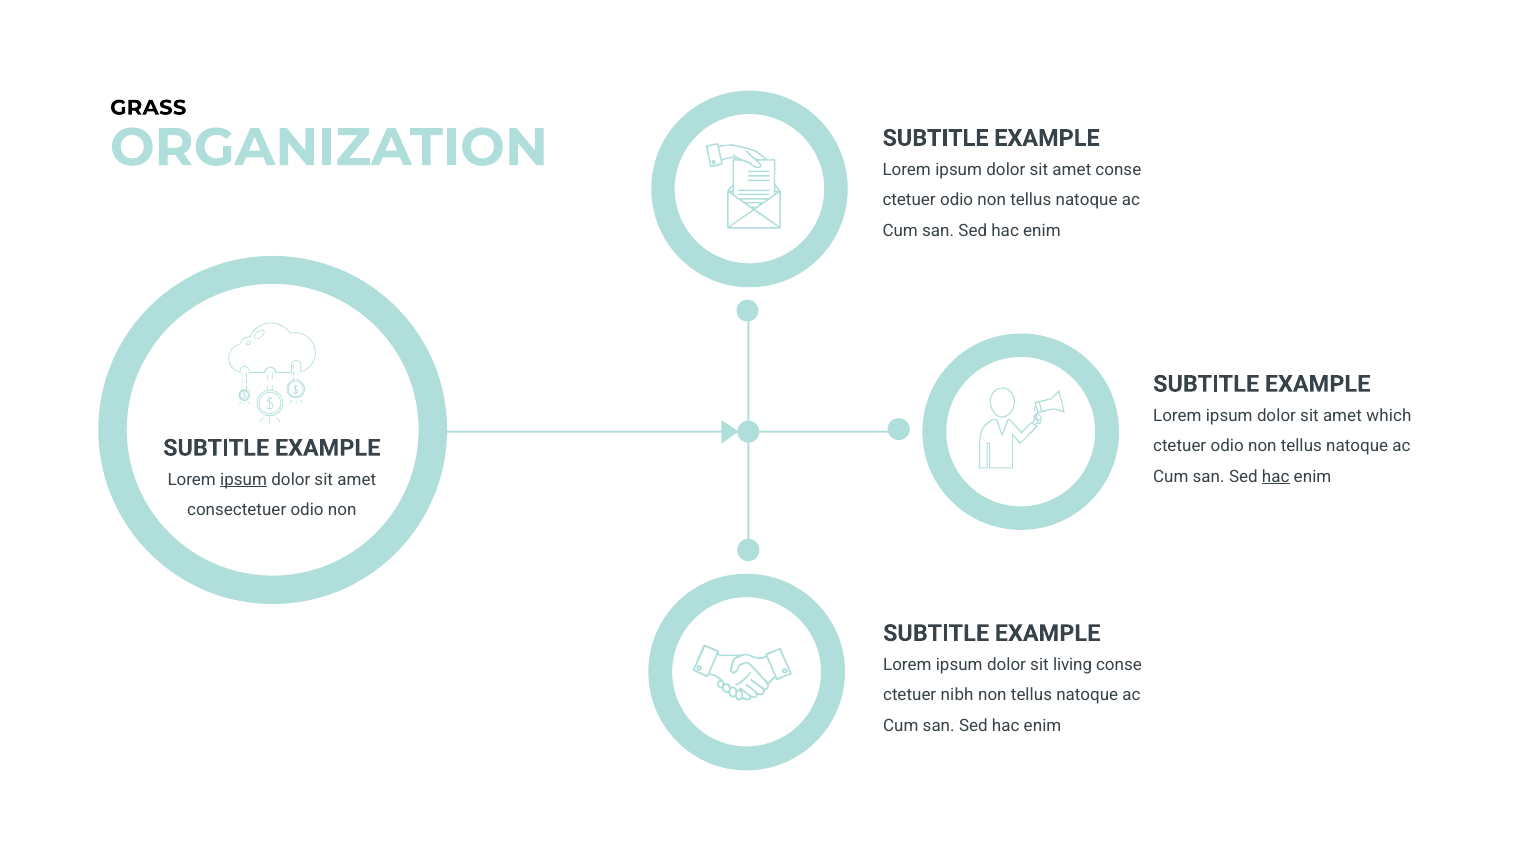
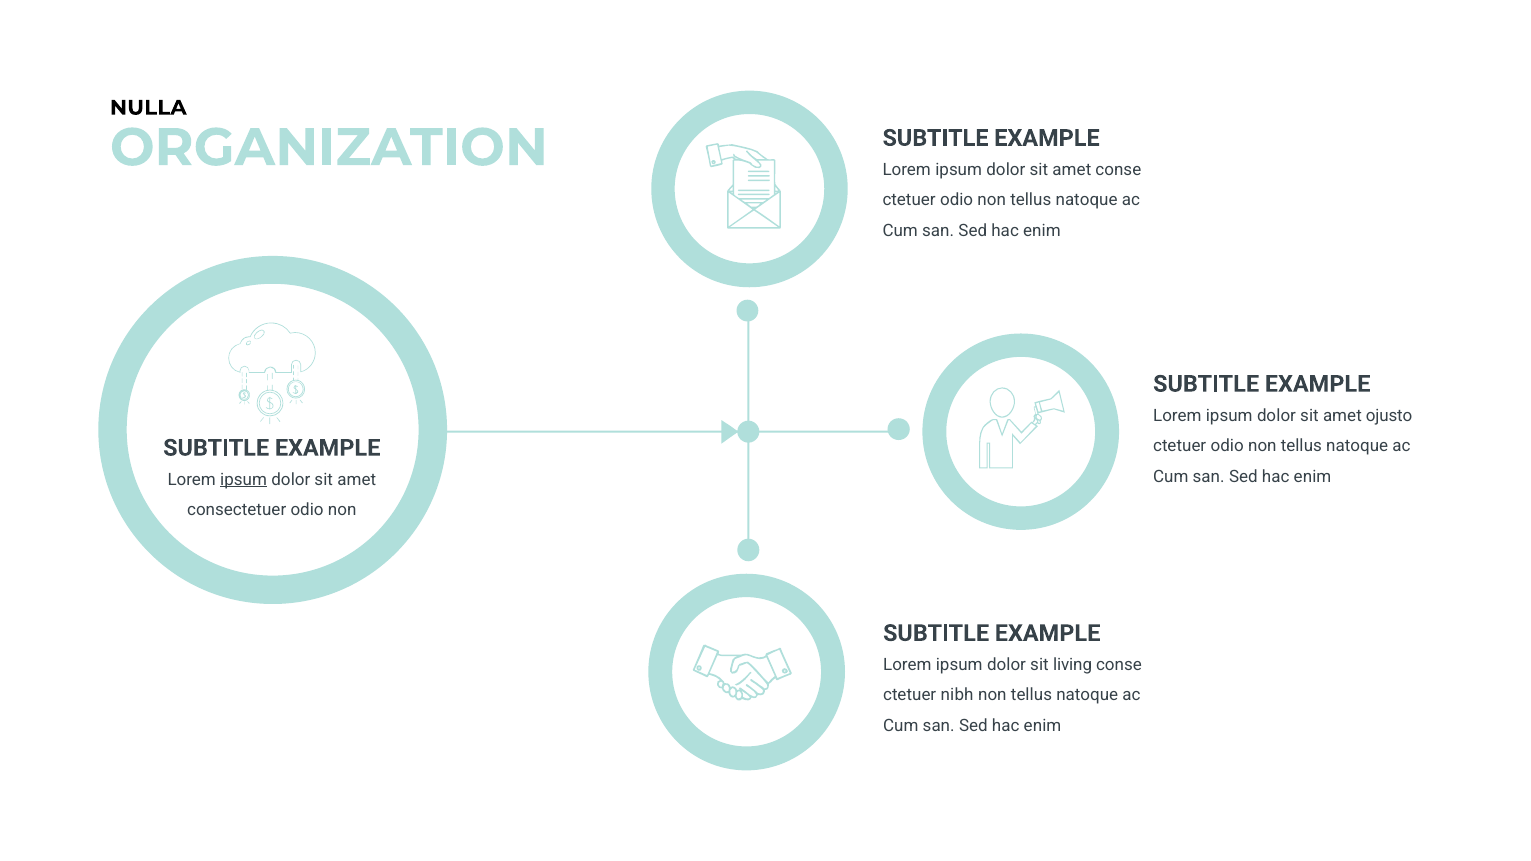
GRASS: GRASS -> NULLA (148, 108)
which: which -> ojusto (1389, 416)
hac underline: present -> none (1276, 477)
